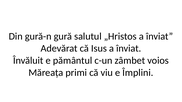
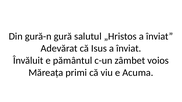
Împlini: Împlini -> Acuma (138, 73)
